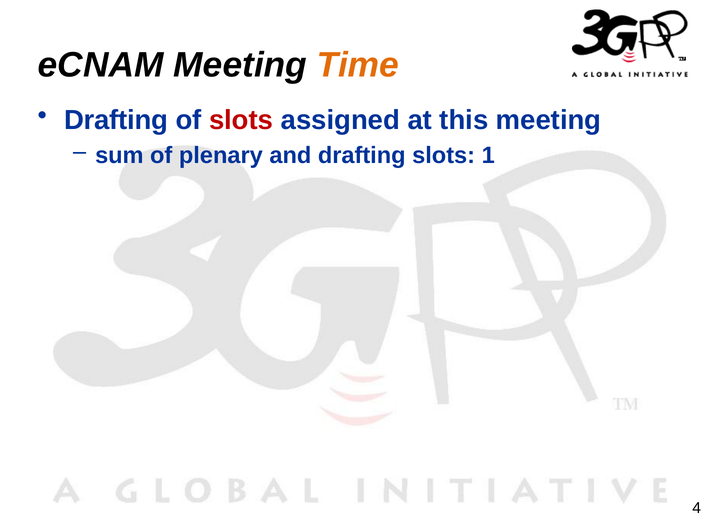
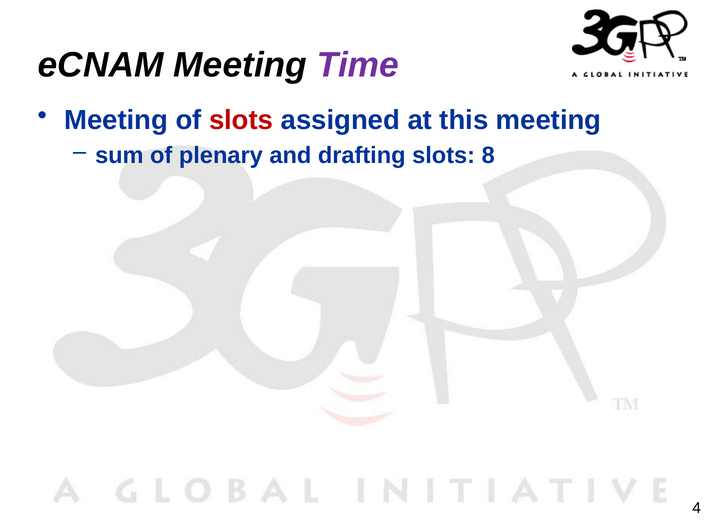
Time colour: orange -> purple (358, 65)
Drafting: Drafting -> Meeting (116, 120)
1: 1 -> 8 (488, 155)
